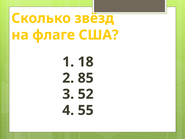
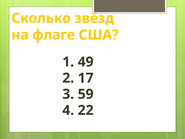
18: 18 -> 49 (86, 62)
85: 85 -> 17 (86, 78)
52: 52 -> 59 (86, 94)
55: 55 -> 22 (86, 110)
